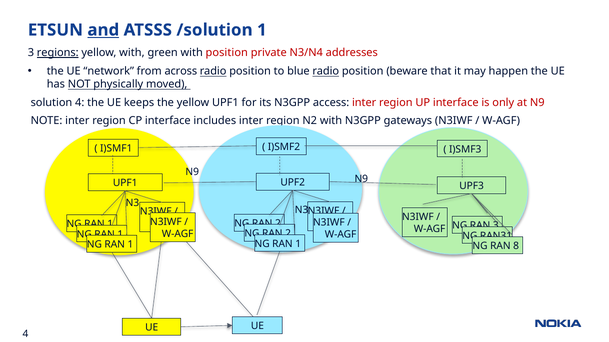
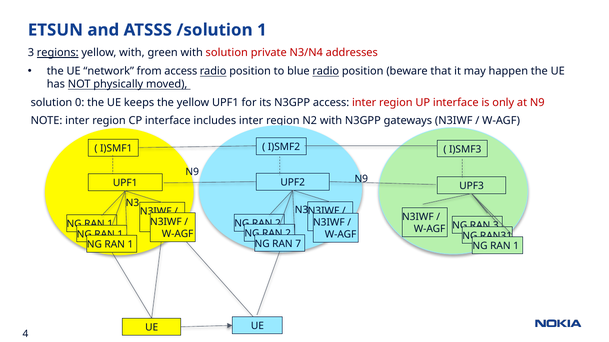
and underline: present -> none (103, 30)
with position: position -> solution (227, 53)
from across: across -> access (181, 71)
solution 4: 4 -> 0 (80, 103)
1: 1 -> 7 (298, 244)
8: 8 -> 1 (516, 246)
